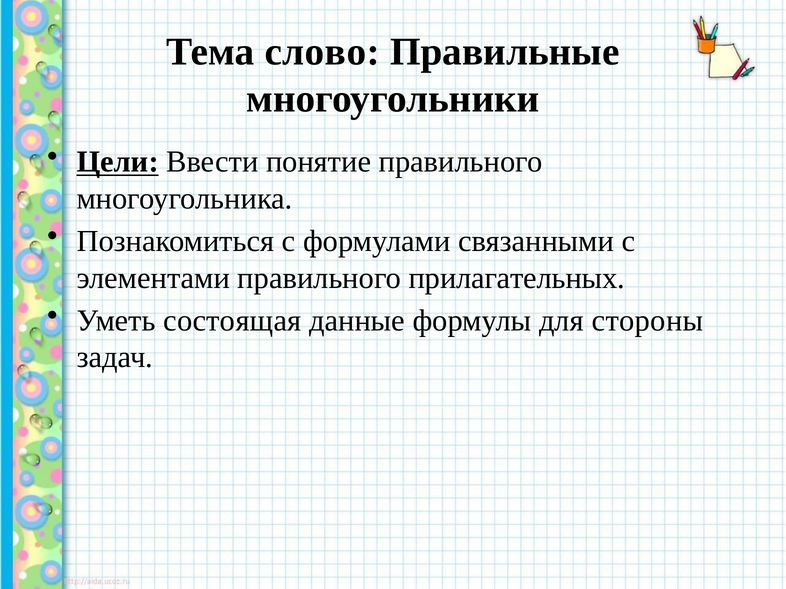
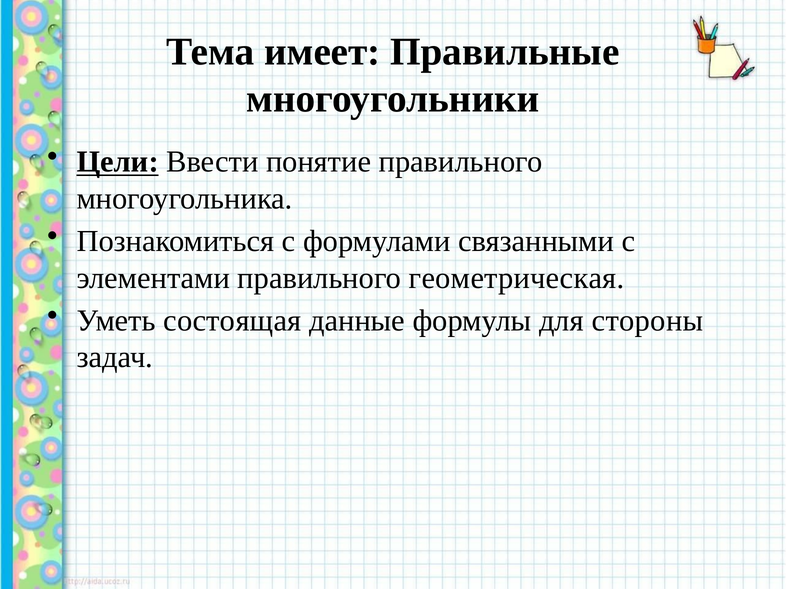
слово: слово -> имеет (322, 52)
прилагательных: прилагательных -> геометрическая (517, 278)
